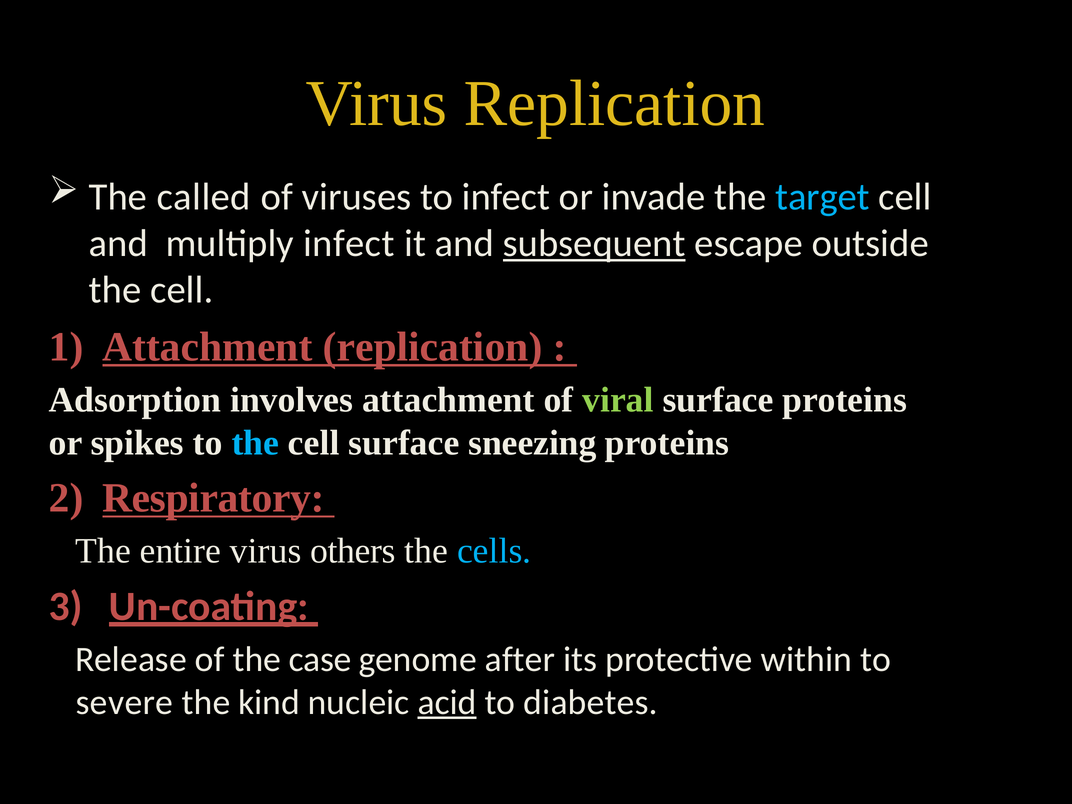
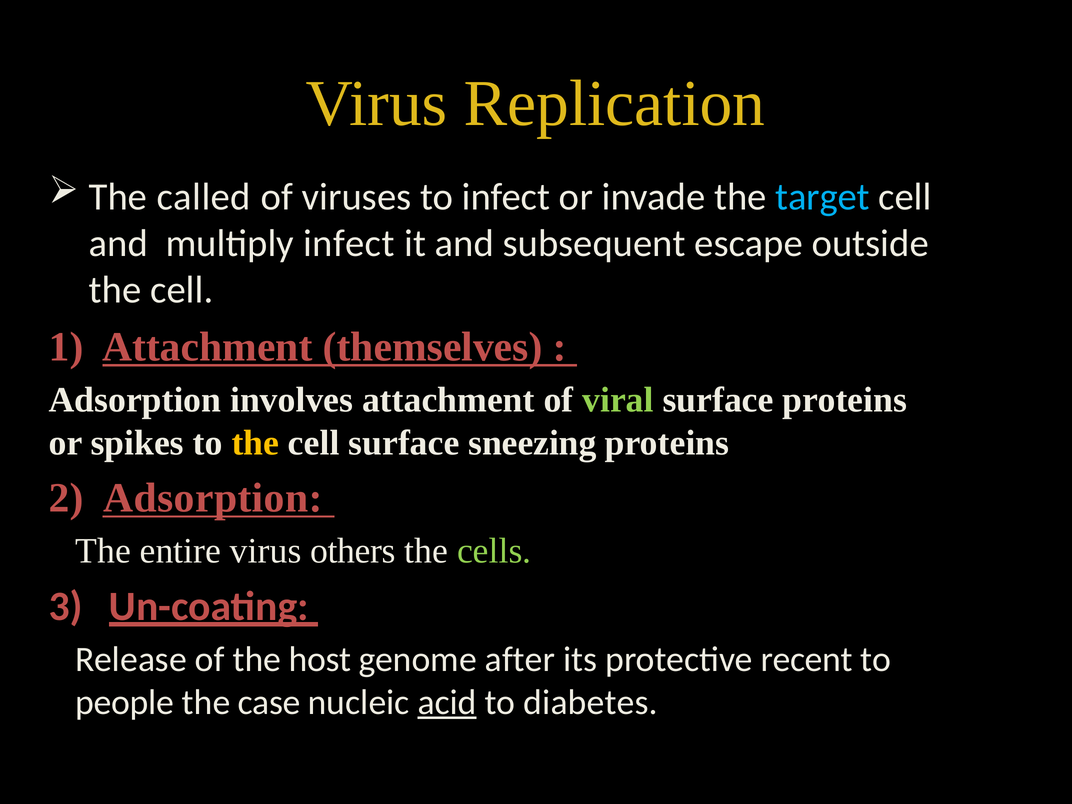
subsequent underline: present -> none (594, 244)
Attachment replication: replication -> themselves (433, 347)
the colour: light blue -> yellow (255, 443)
Respiratory: Respiratory -> Adsorption (213, 498)
cells colour: light blue -> light green (494, 551)
case: case -> host (320, 659)
within: within -> recent (807, 659)
severe: severe -> people (125, 702)
kind: kind -> case (269, 702)
